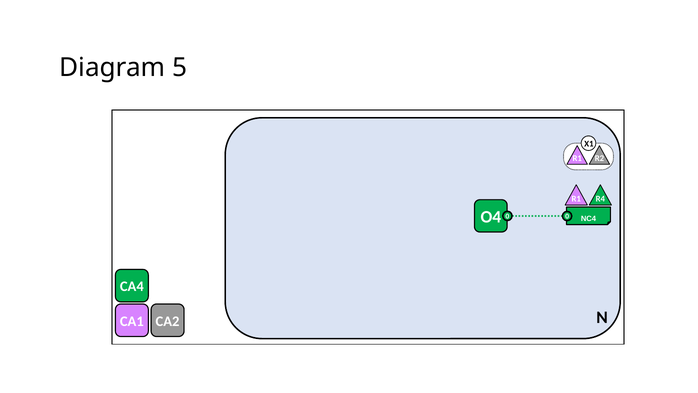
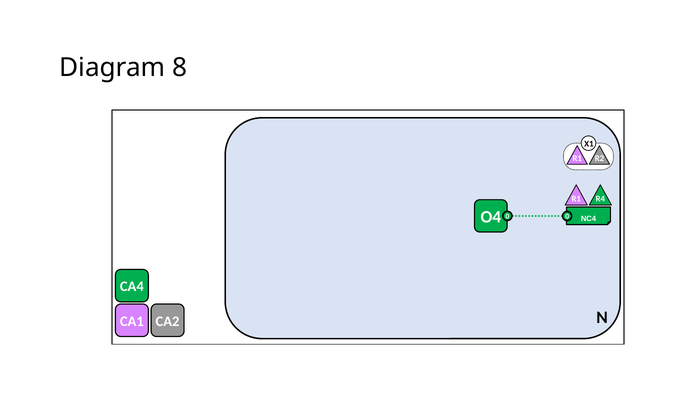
5: 5 -> 8 (180, 67)
